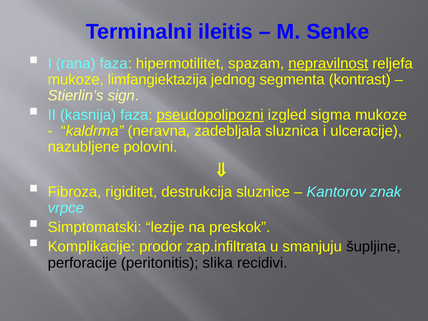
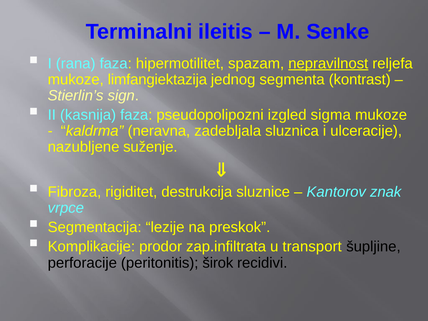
pseudopolipozni underline: present -> none (210, 115)
polovini: polovini -> suženje (150, 147)
Simptomatski: Simptomatski -> Segmentacija (95, 227)
smanjuju: smanjuju -> transport (312, 247)
slika: slika -> širok (218, 263)
